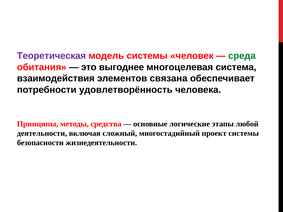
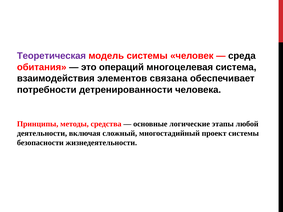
среда colour: green -> black (242, 56)
выгоднее: выгоднее -> операций (121, 67)
удовлетворённость: удовлетворённость -> детренированности (126, 90)
